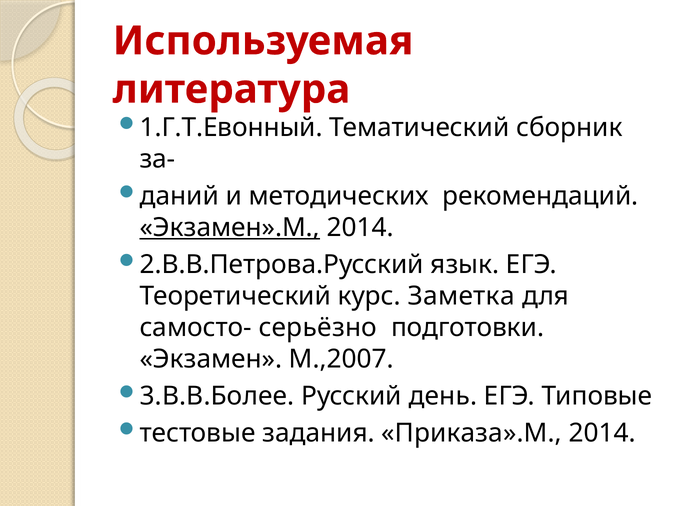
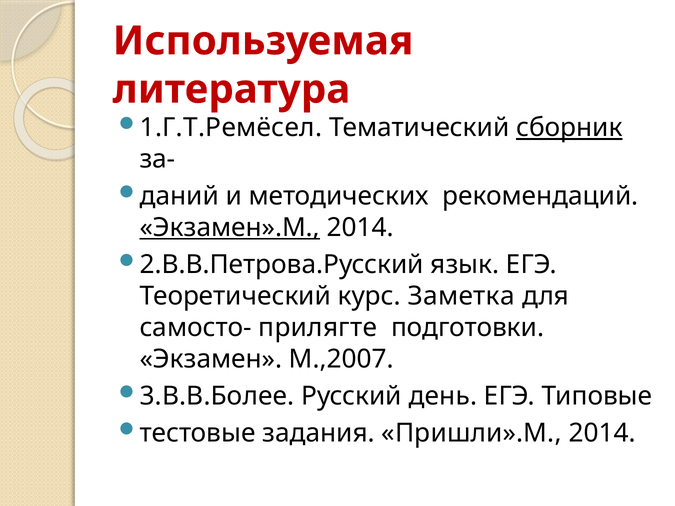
1.Г.Т.Евонный: 1.Г.Т.Евонный -> 1.Г.Т.Ремёсел (231, 128)
сборник underline: none -> present (569, 128)
серьёзно: серьёзно -> прилягте (318, 328)
Приказа».М: Приказа».М -> Пришли».М (472, 433)
